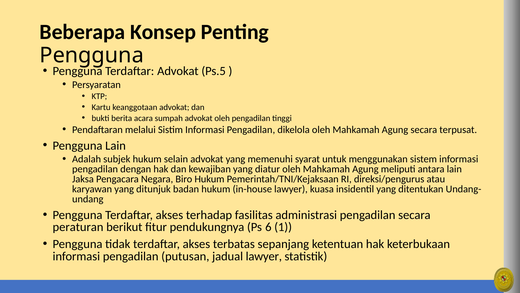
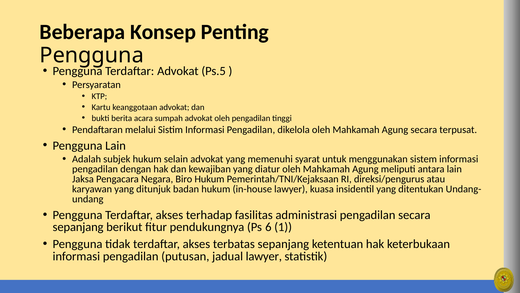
peraturan: peraturan -> sepanjang (78, 227)
